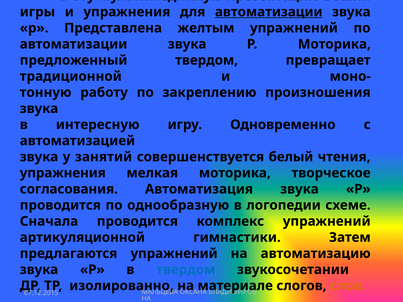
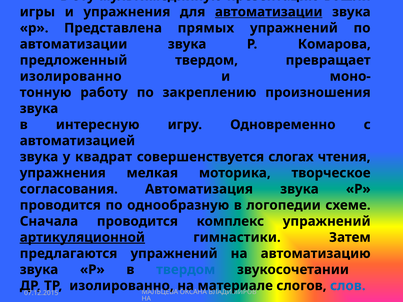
желтым: желтым -> прямых (206, 28)
Р Моторика: Моторика -> Комарова (334, 44)
традиционной: традиционной -> изолированно (71, 76)
занятий: занятий -> квадрат (104, 157)
белый: белый -> слогах (291, 157)
артикуляционной underline: none -> present (82, 238)
слов colour: orange -> blue (348, 286)
